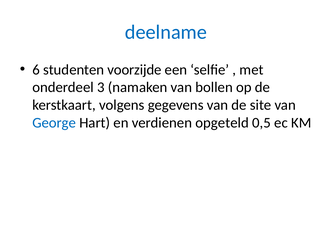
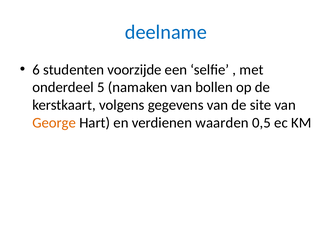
3: 3 -> 5 (101, 87)
George colour: blue -> orange (54, 123)
opgeteld: opgeteld -> waarden (222, 123)
